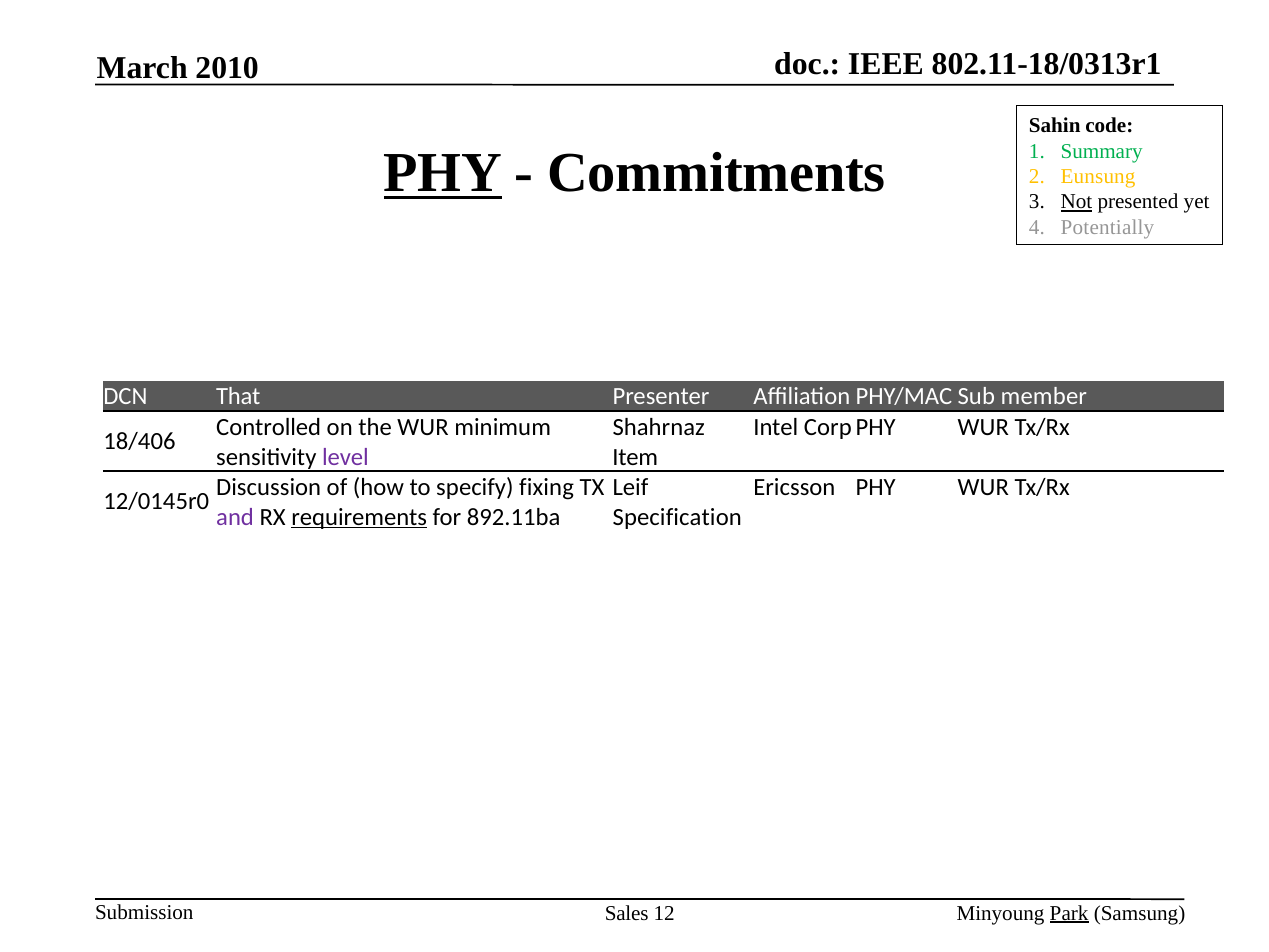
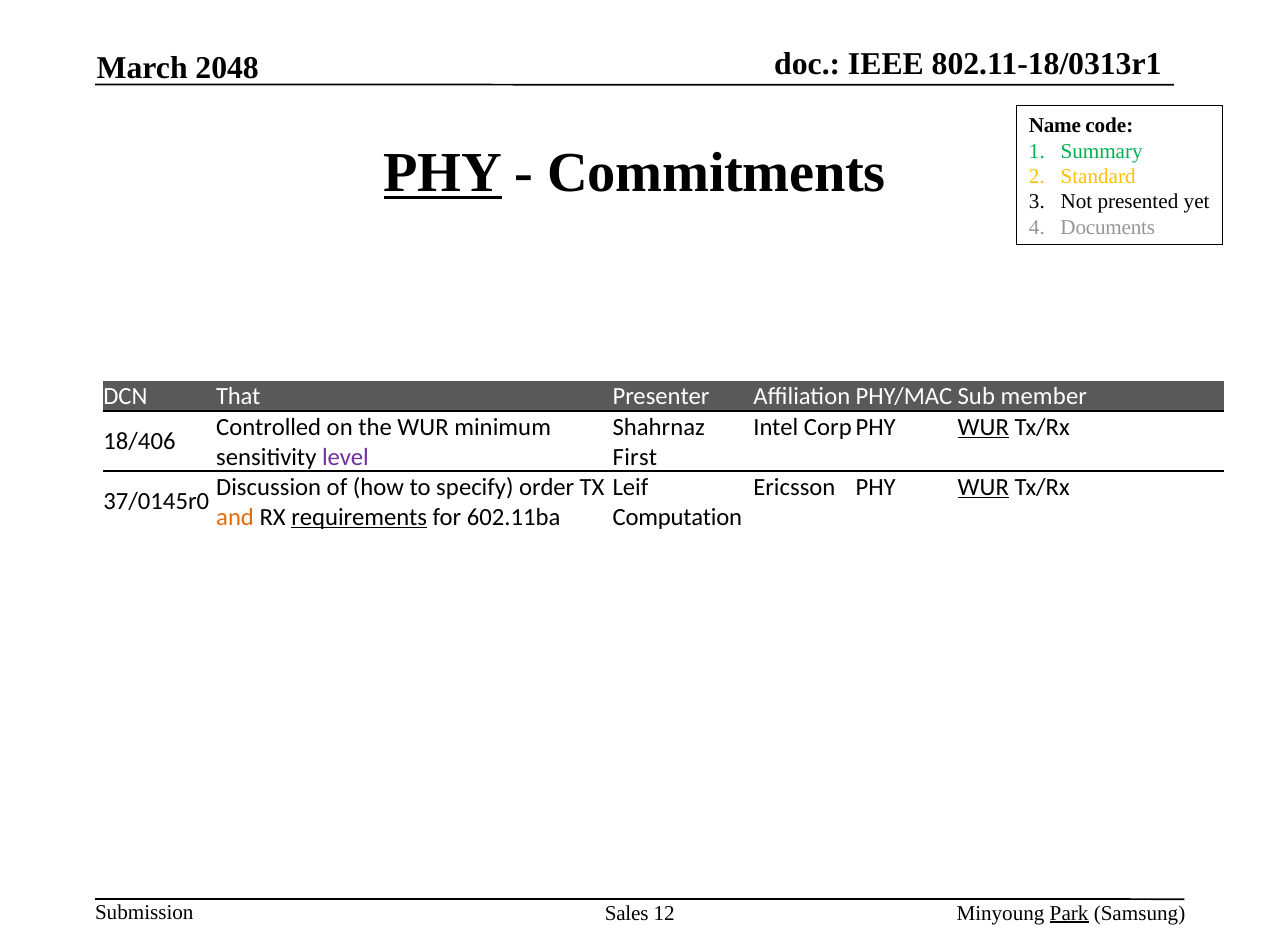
2010: 2010 -> 2048 (227, 68)
Sahin: Sahin -> Name (1055, 126)
Eunsung: Eunsung -> Standard (1098, 176)
Not underline: present -> none (1076, 202)
Potentially: Potentially -> Documents (1108, 227)
WUR underline: none -> present (983, 427)
Item: Item -> First (635, 457)
fixing: fixing -> order (547, 487)
WUR underline: none -> present (983, 487)
12/0145r0: 12/0145r0 -> 37/0145r0 (156, 502)
and colour: purple -> orange (235, 517)
892.11ba: 892.11ba -> 602.11ba (514, 517)
Specification: Specification -> Computation (677, 517)
